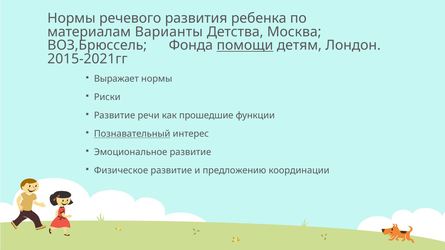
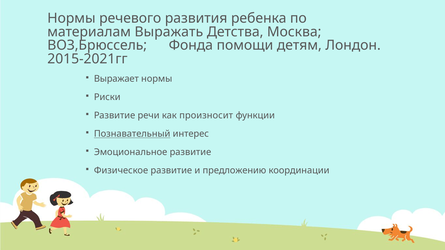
Варианты: Варианты -> Выражать (169, 32)
помощи underline: present -> none (245, 45)
прошедшие: прошедшие -> произносит (206, 116)
